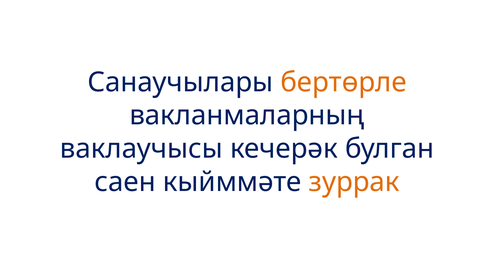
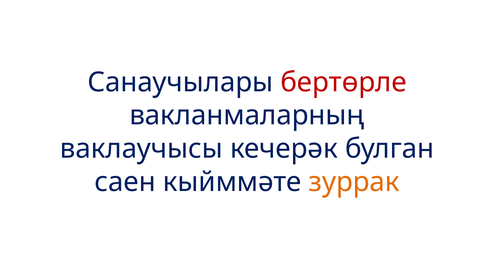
бертөрле colour: orange -> red (344, 82)
